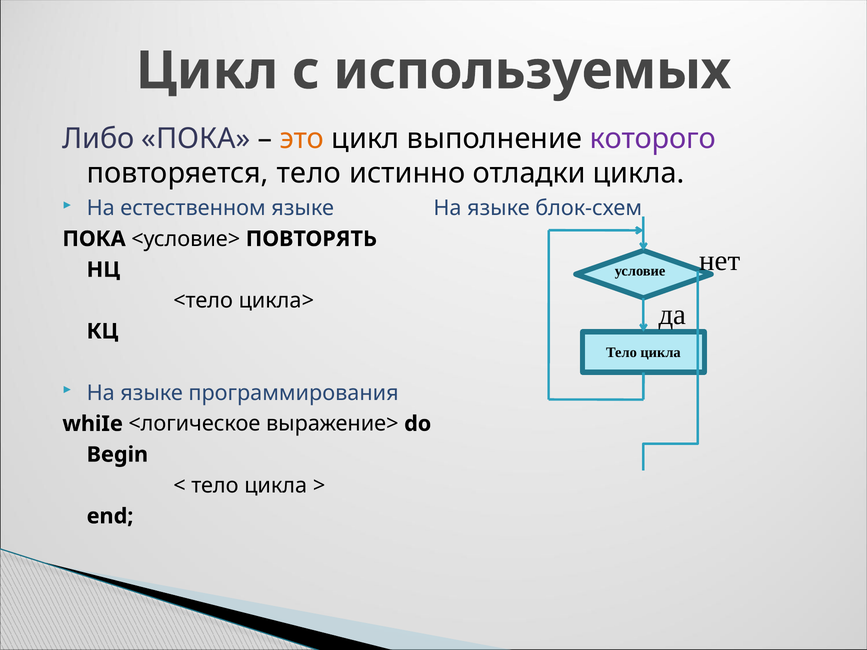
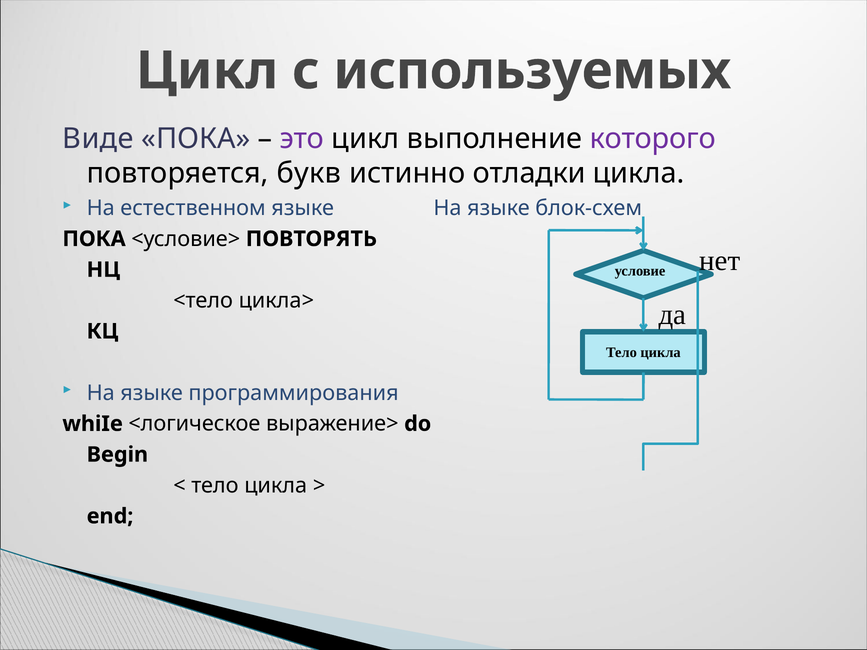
Либо: Либо -> Виде (98, 139)
это colour: orange -> purple (302, 139)
повторяется тело: тело -> букв (309, 174)
